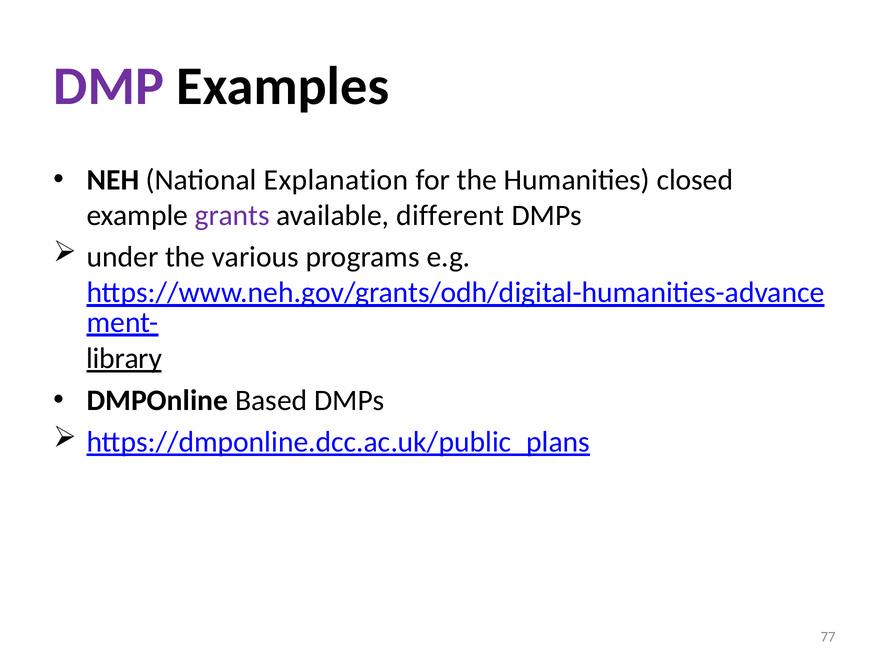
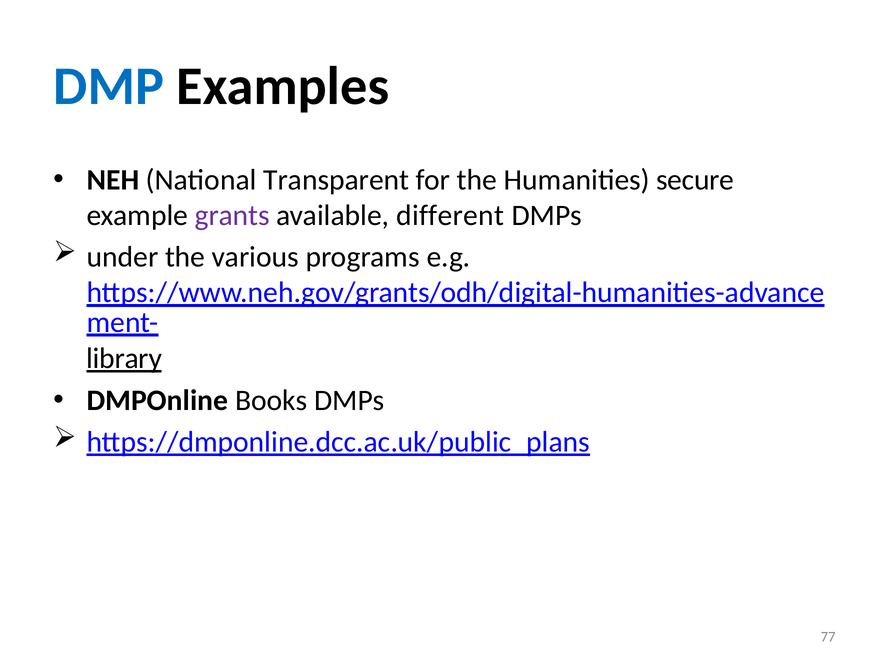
DMP colour: purple -> blue (109, 86)
Explanation: Explanation -> Transparent (336, 180)
closed: closed -> secure (695, 180)
Based: Based -> Books (271, 400)
